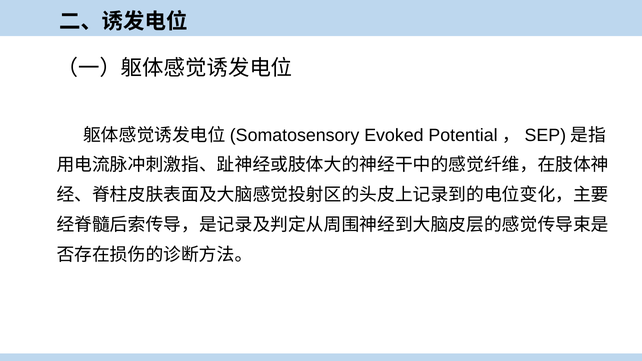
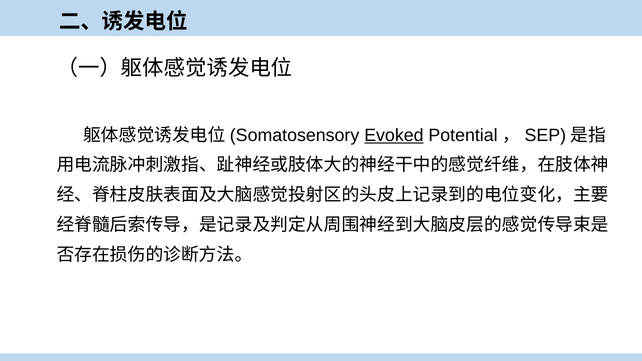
Evoked underline: none -> present (394, 135)
